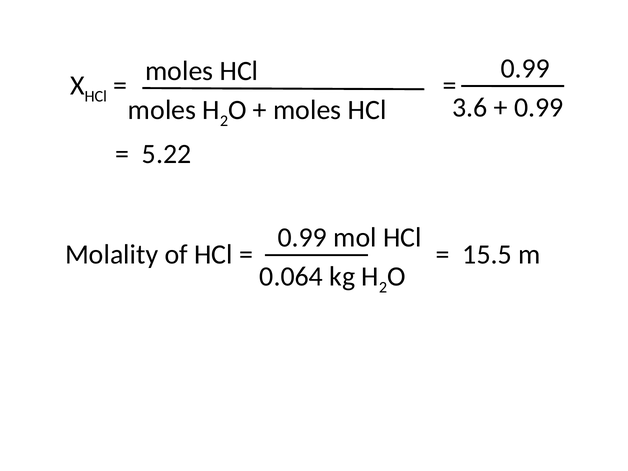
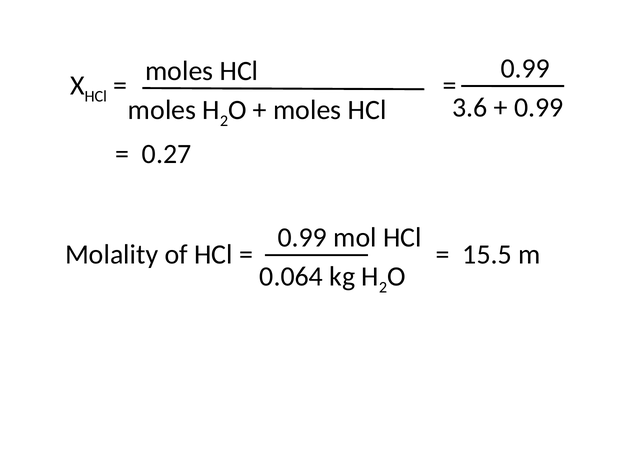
5.22: 5.22 -> 0.27 (167, 154)
